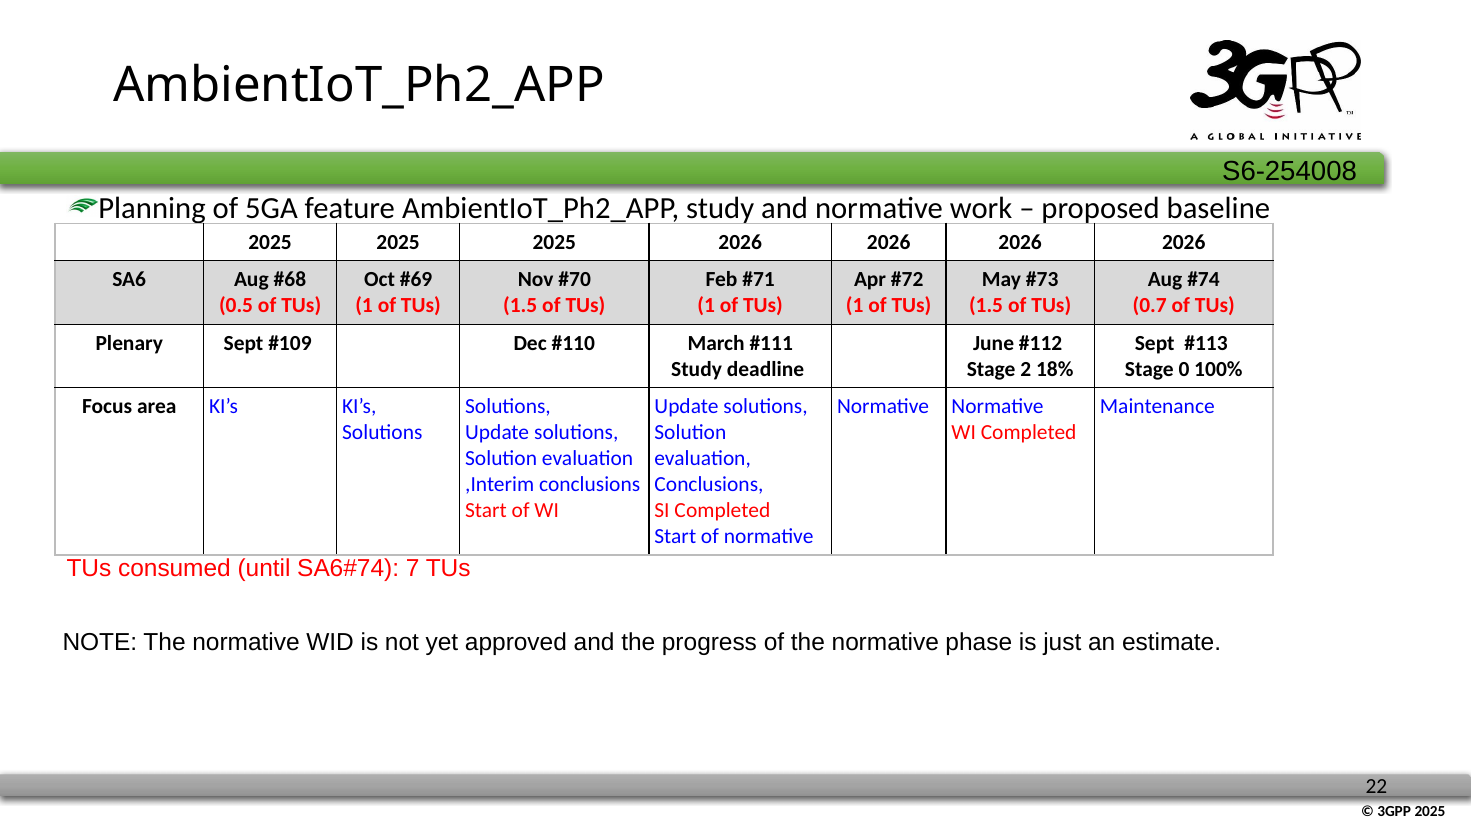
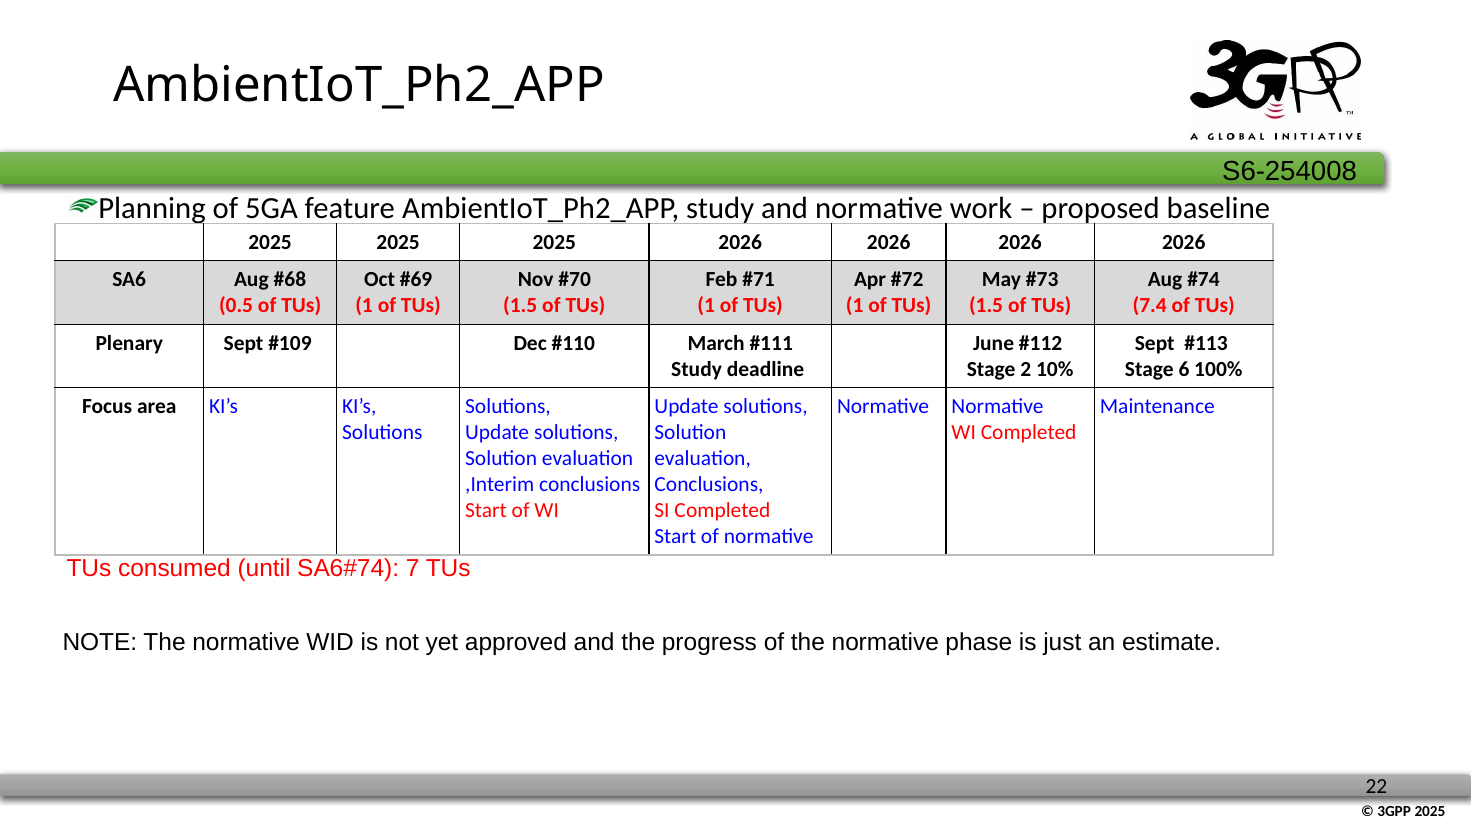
0.7: 0.7 -> 7.4 (1150, 305)
18%: 18% -> 10% (1055, 369)
0: 0 -> 6 (1184, 369)
